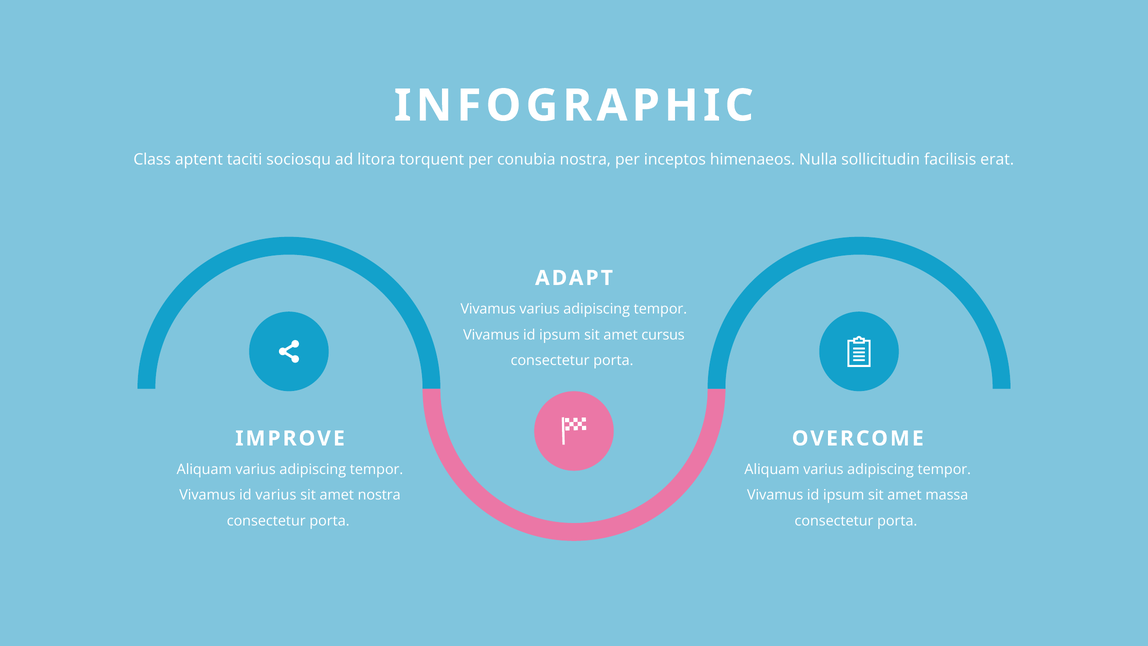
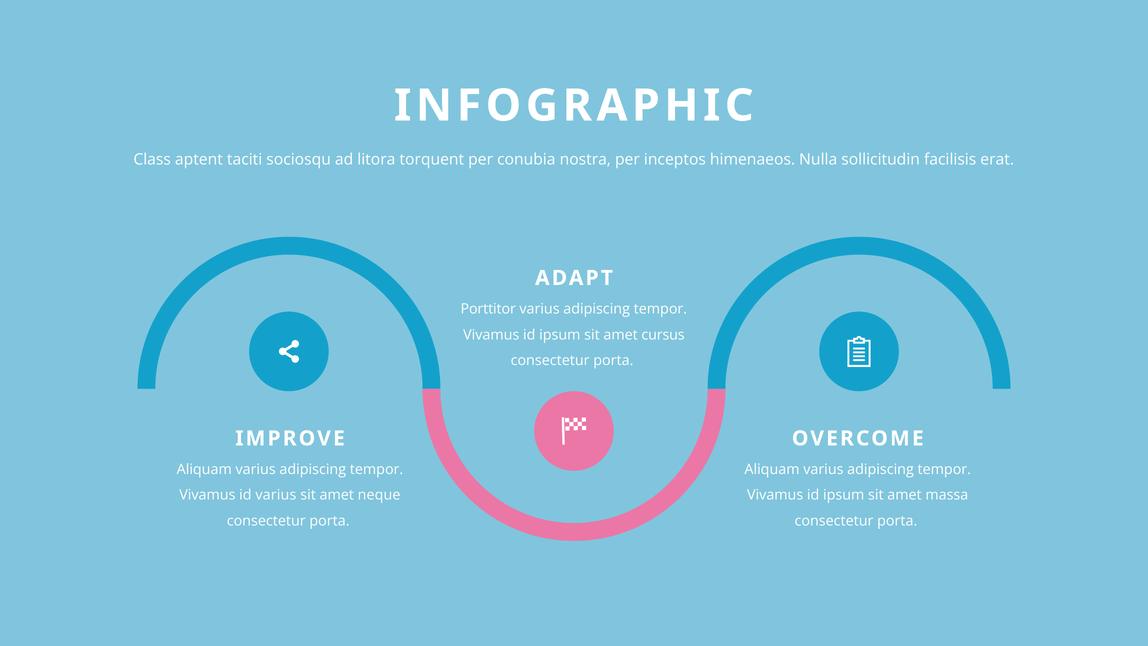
Vivamus: Vivamus -> Porttitor (488, 309)
amet nostra: nostra -> neque (379, 495)
